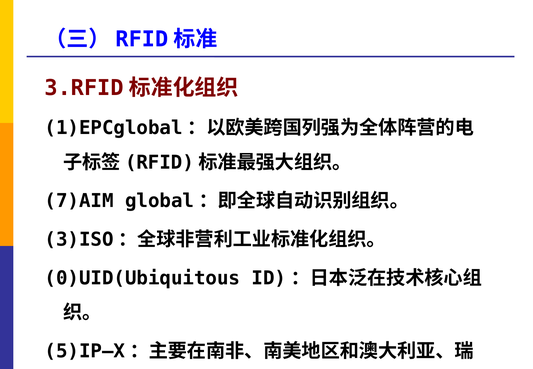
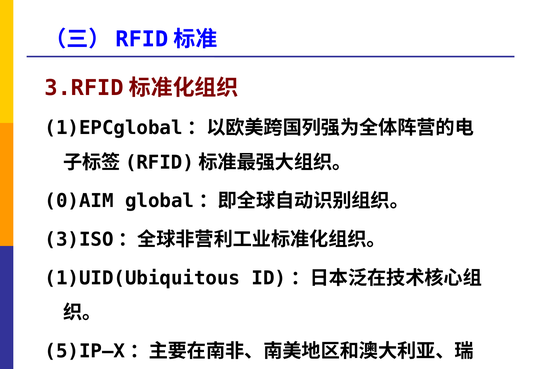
7)AIM: 7)AIM -> 0)AIM (79, 201)
0)UID(Ubiquitous: 0)UID(Ubiquitous -> 1)UID(Ubiquitous (142, 278)
